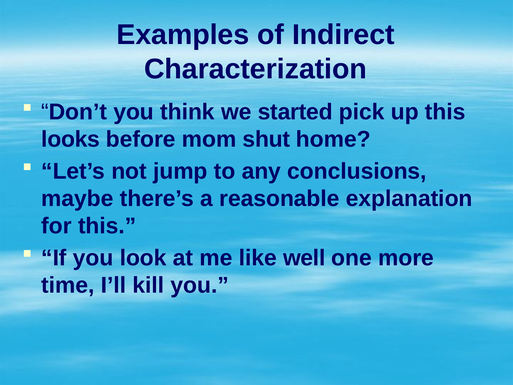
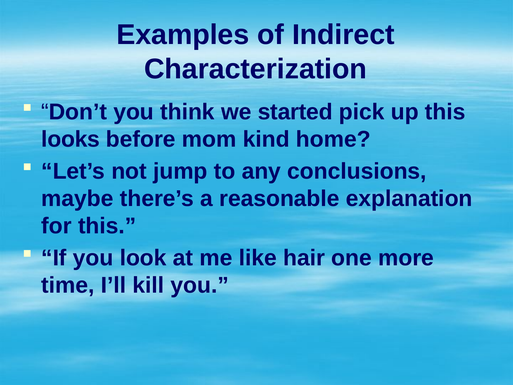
shut: shut -> kind (266, 139)
well: well -> hair (304, 258)
